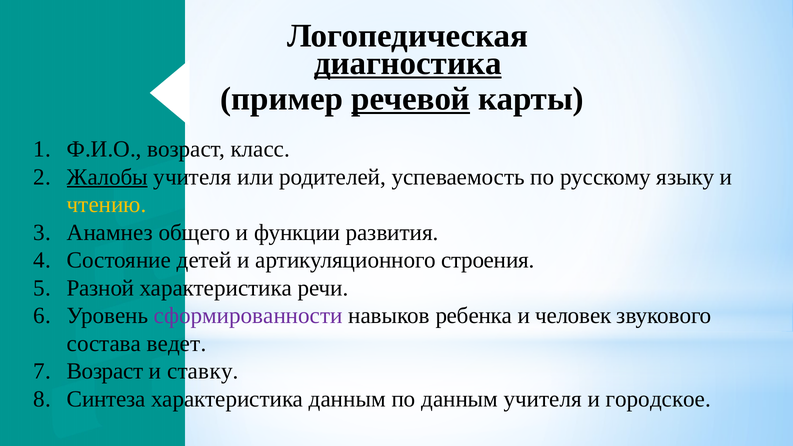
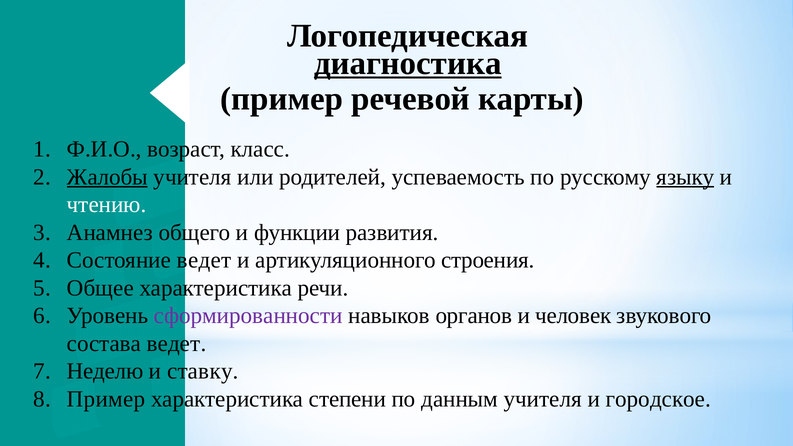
речевой underline: present -> none (411, 99)
языку underline: none -> present (685, 177)
чтению colour: yellow -> white (107, 205)
Состояние детей: детей -> ведет (204, 260)
Разной: Разной -> Общее (100, 288)
ребенка: ребенка -> органов (474, 316)
Возраст: Возраст -> Неделю (105, 371)
Синтеза: Синтеза -> Пример (106, 399)
характеристика данным: данным -> степени (348, 399)
